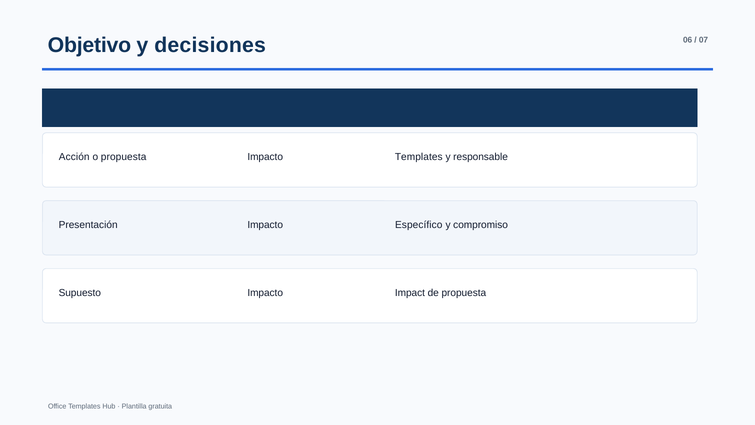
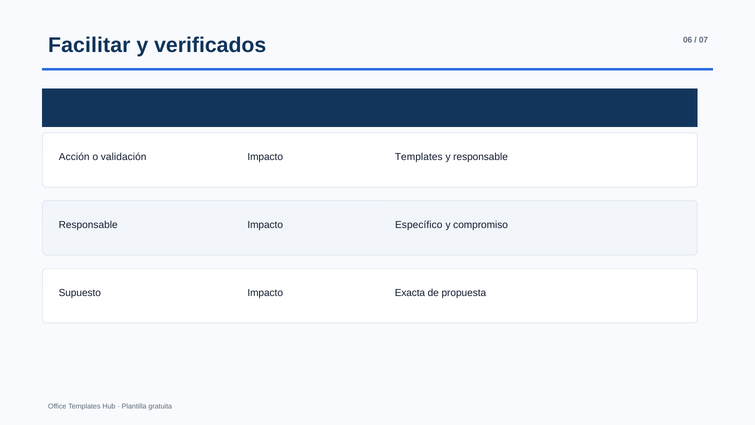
Objetivo: Objetivo -> Facilitar (89, 45)
decisiones: decisiones -> verificados (210, 45)
o propuesta: propuesta -> validación (124, 157)
Presentación: Presentación -> Responsable (88, 225)
Impacto Impact: Impact -> Exacta (410, 293)
